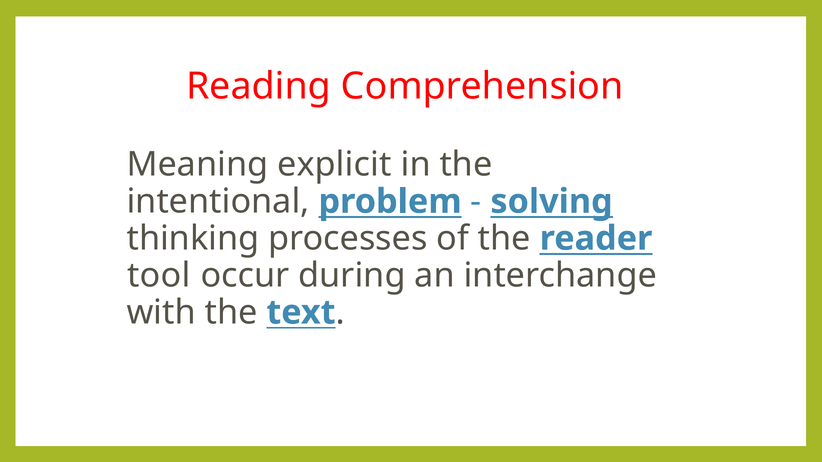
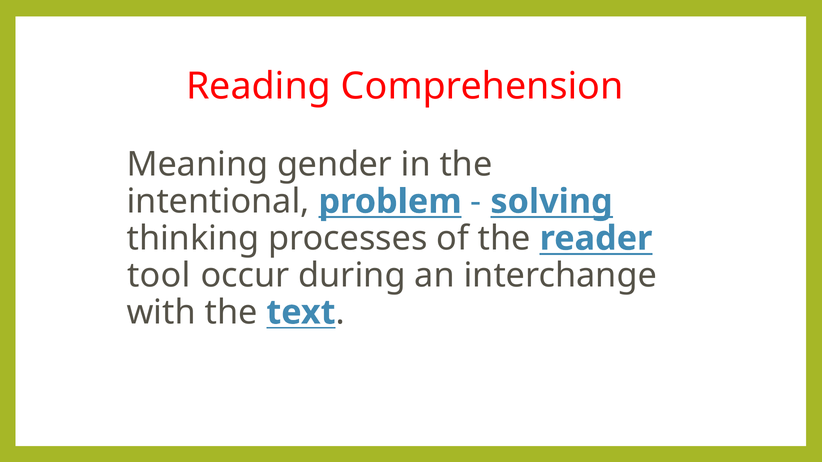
explicit: explicit -> gender (335, 165)
